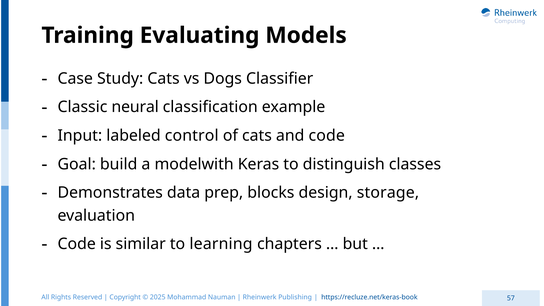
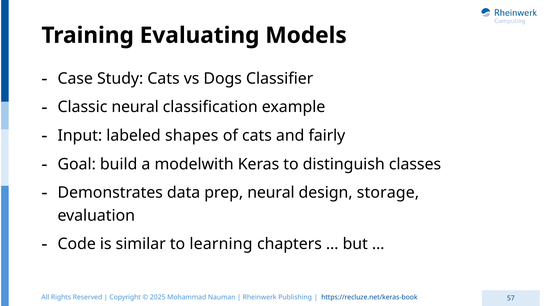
control: control -> shapes (192, 136)
and code: code -> fairly (327, 136)
prep blocks: blocks -> neural (271, 193)
